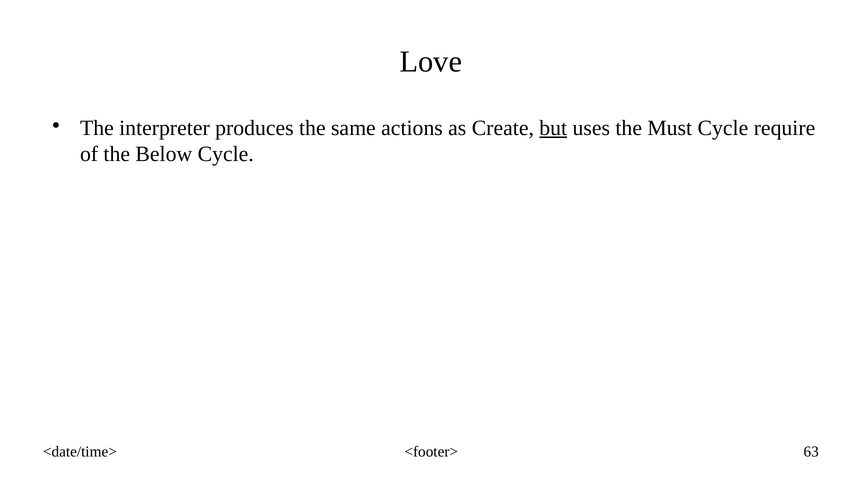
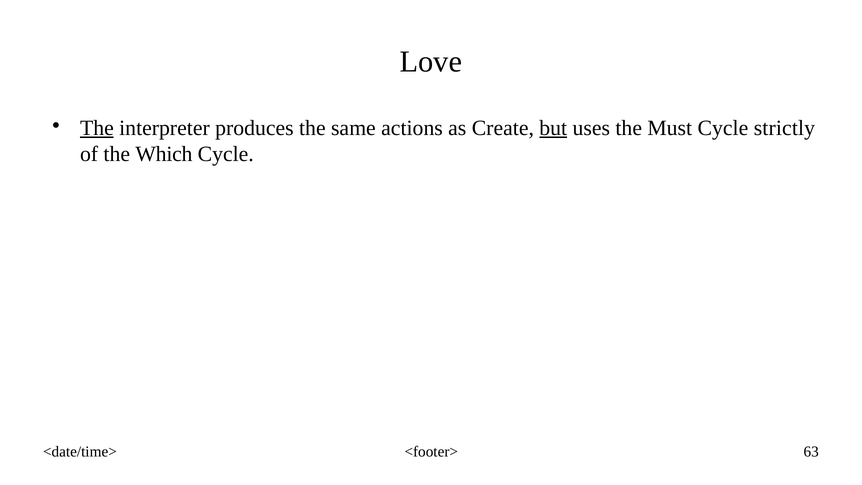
The underline: none -> present (97, 128)
require: require -> strictly (784, 128)
Below: Below -> Which (164, 154)
